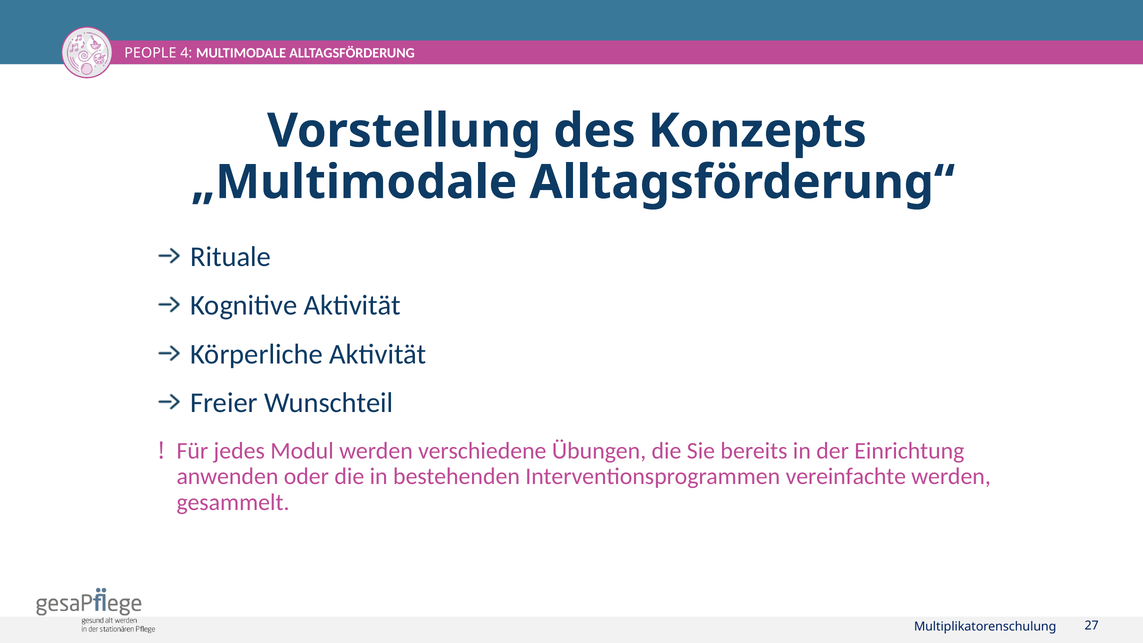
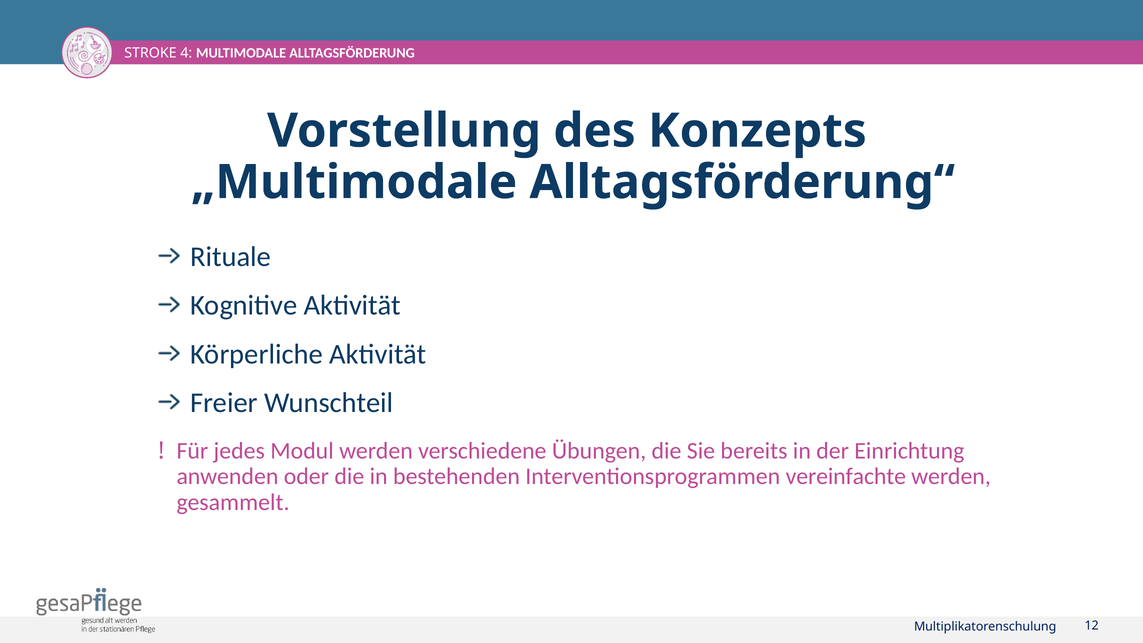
PEOPLE: PEOPLE -> STROKE (150, 53)
27: 27 -> 12 (1092, 626)
